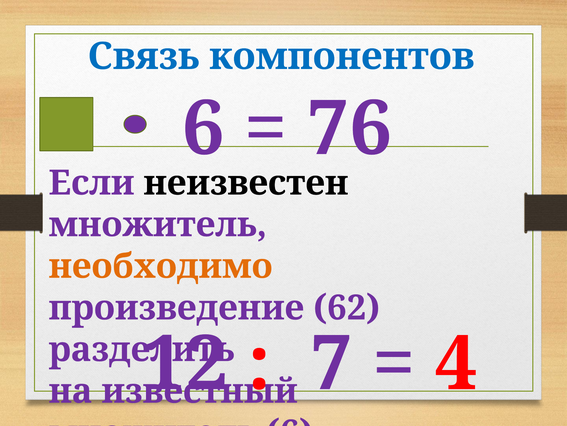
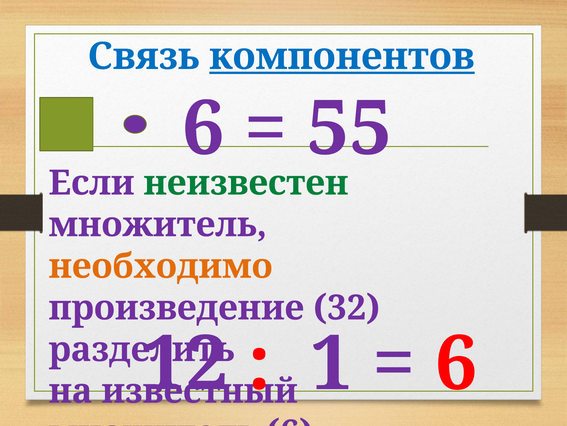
компонентов underline: none -> present (342, 56)
76: 76 -> 55 (349, 129)
неизвестен colour: black -> green (246, 183)
62: 62 -> 32 (347, 307)
7: 7 -> 1 (331, 364)
4: 4 -> 6 (456, 364)
